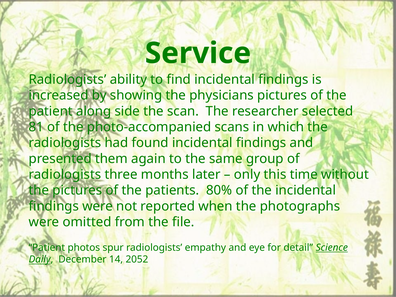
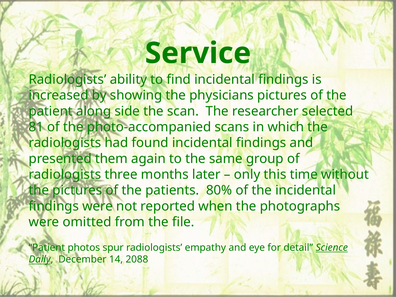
2052: 2052 -> 2088 (137, 259)
